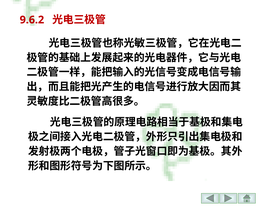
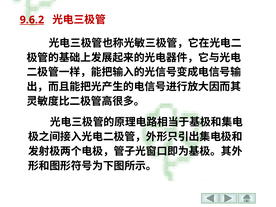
9.6.2 underline: none -> present (32, 20)
